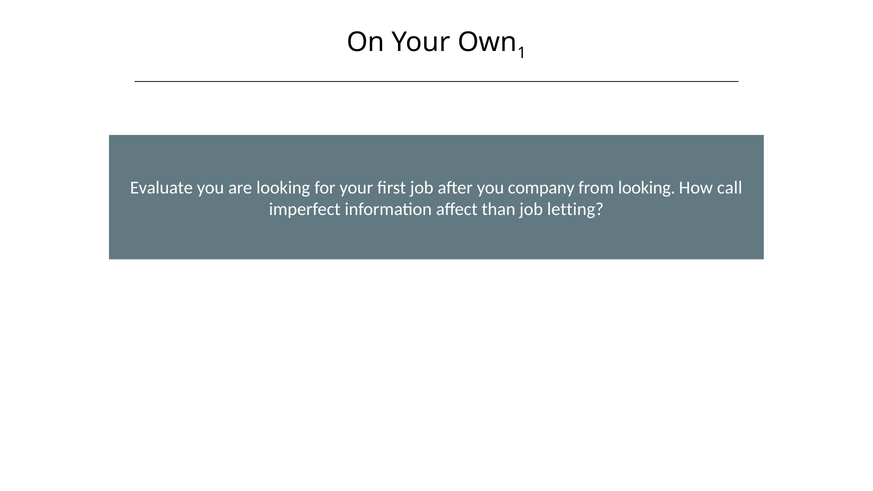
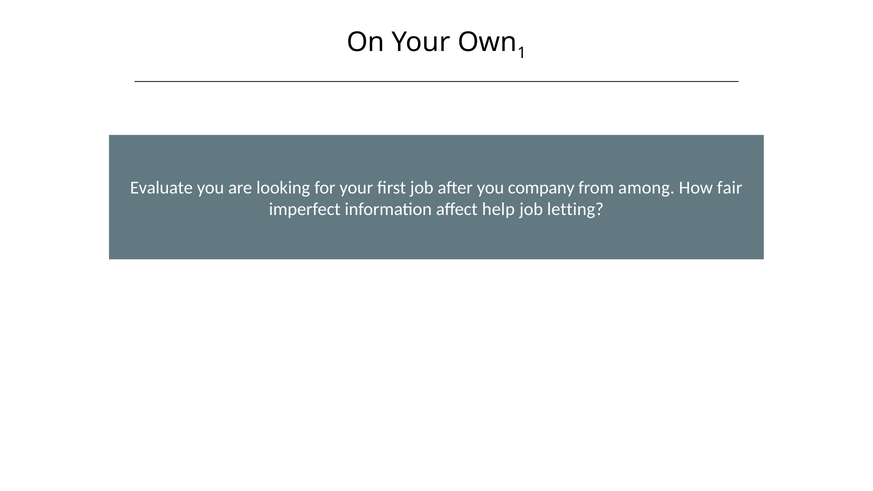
from looking: looking -> among (646, 188)
call: call -> fair (730, 188)
than: than -> help (498, 209)
